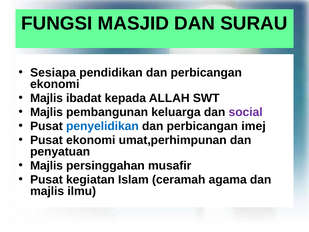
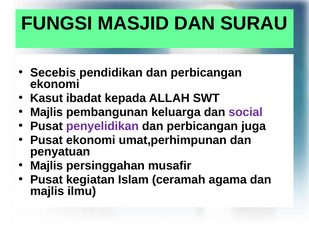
Sesiapa: Sesiapa -> Secebis (53, 73)
Majlis: Majlis -> Kasut (47, 98)
penyelidikan colour: blue -> purple (102, 126)
imej: imej -> juga (254, 126)
